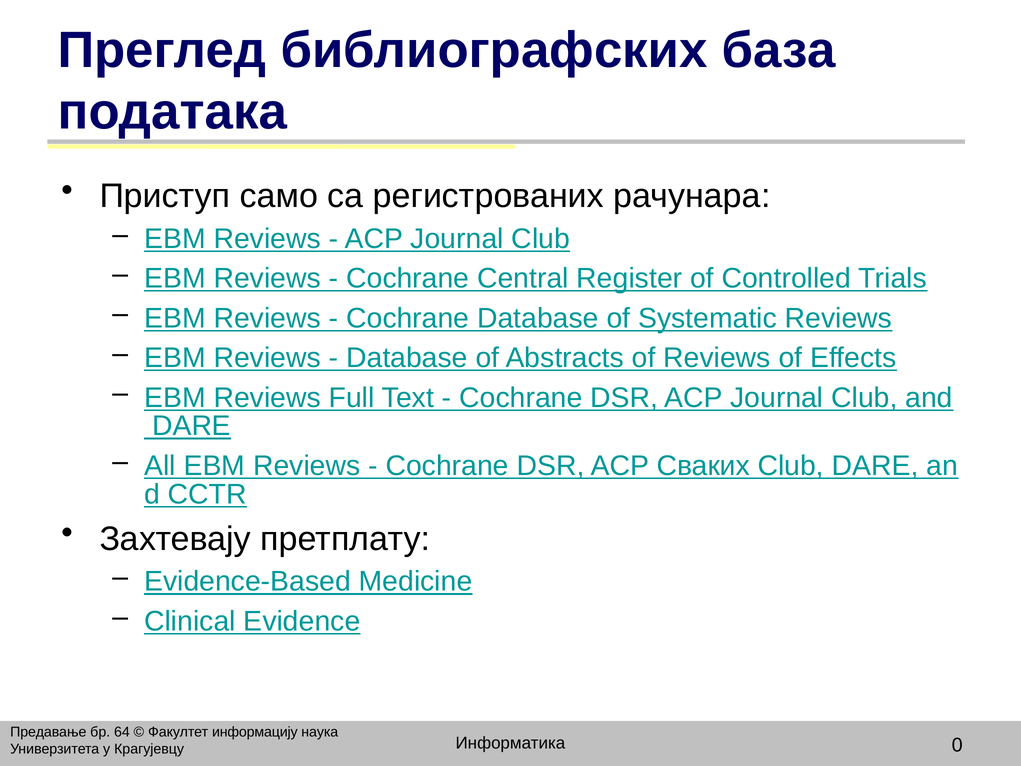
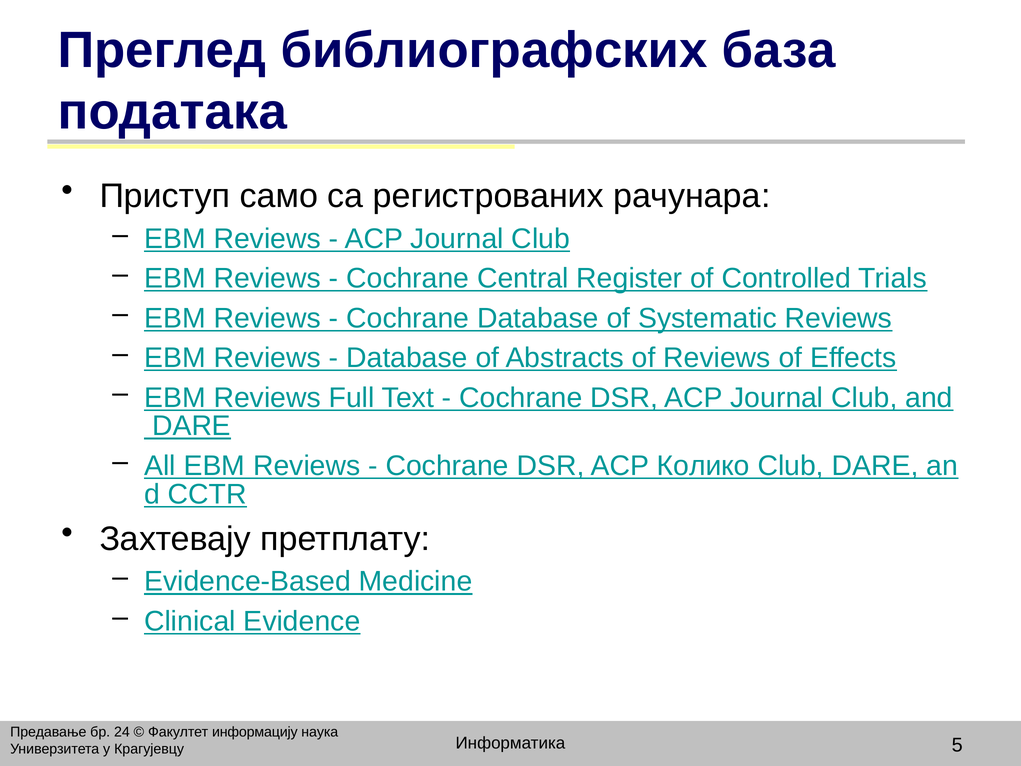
Сваких: Сваких -> Колико (703, 466)
64: 64 -> 24 (122, 732)
0: 0 -> 5 (957, 745)
